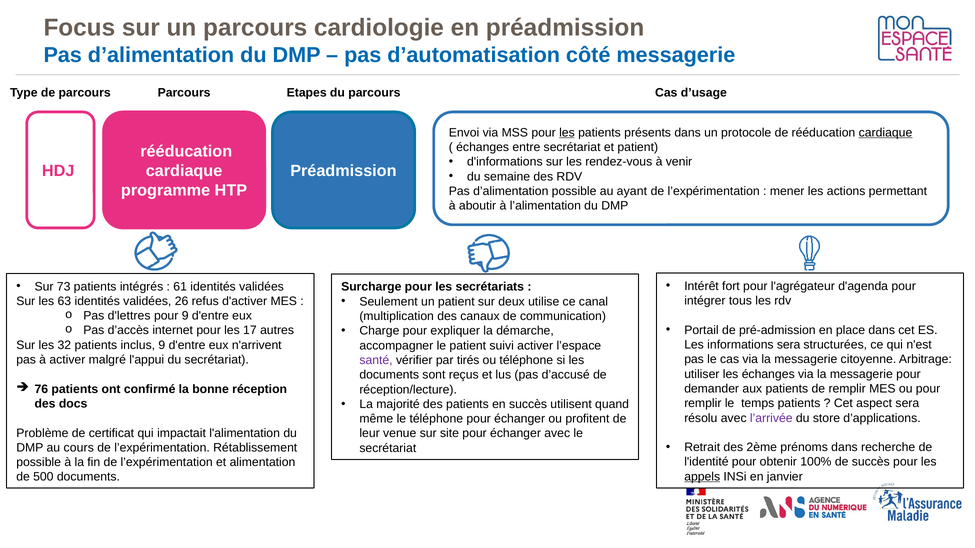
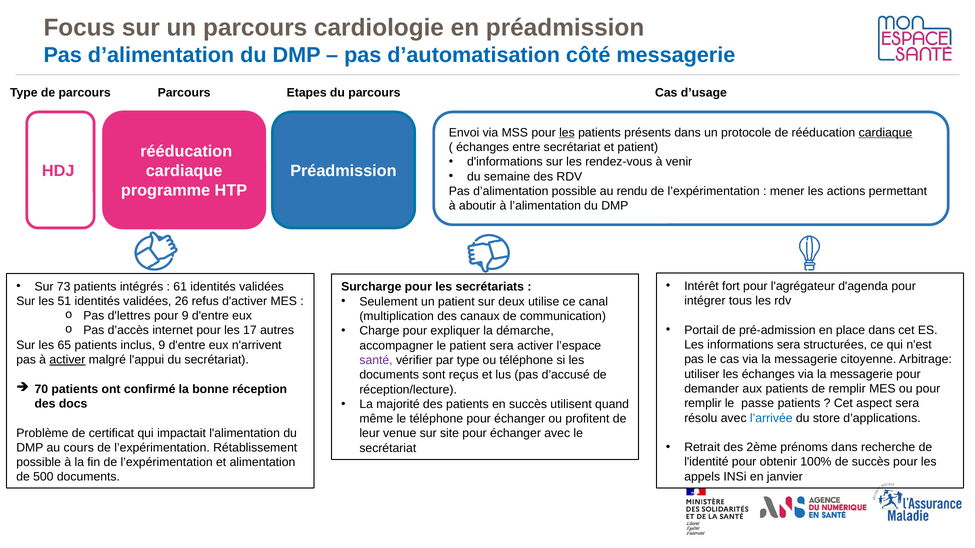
ayant: ayant -> rendu (632, 191)
63: 63 -> 51 (64, 301)
32: 32 -> 65 (64, 345)
patient suivi: suivi -> sera (502, 346)
activer underline: none -> present (67, 360)
par tirés: tirés -> type (468, 360)
76: 76 -> 70 (41, 389)
temps: temps -> passe (758, 404)
l’arrivée colour: purple -> blue (771, 418)
appels underline: present -> none (702, 477)
